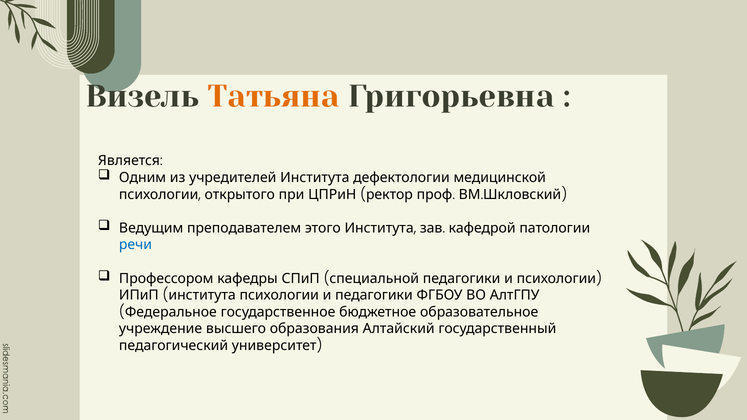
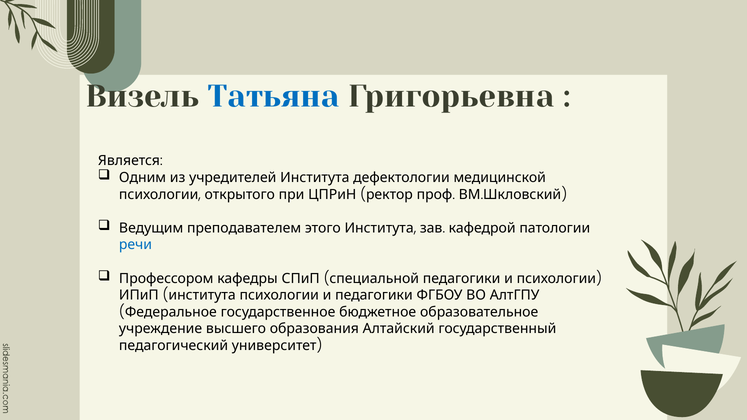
Татьяна colour: orange -> blue (274, 97)
